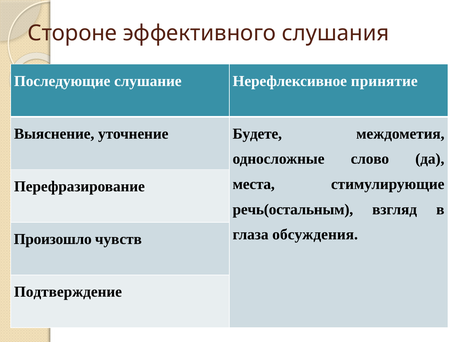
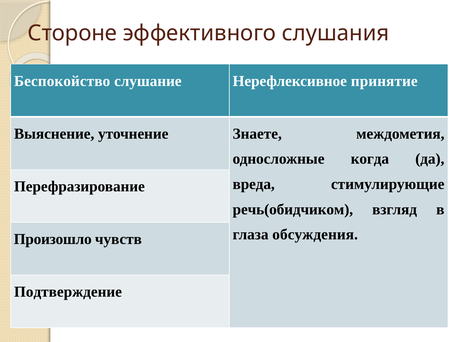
Последующие: Последующие -> Беспокойство (62, 81)
Будете: Будете -> Знаете (257, 133)
слово: слово -> когда (370, 159)
места: места -> вреда (254, 184)
речь(остальным: речь(остальным -> речь(обидчиком (293, 209)
